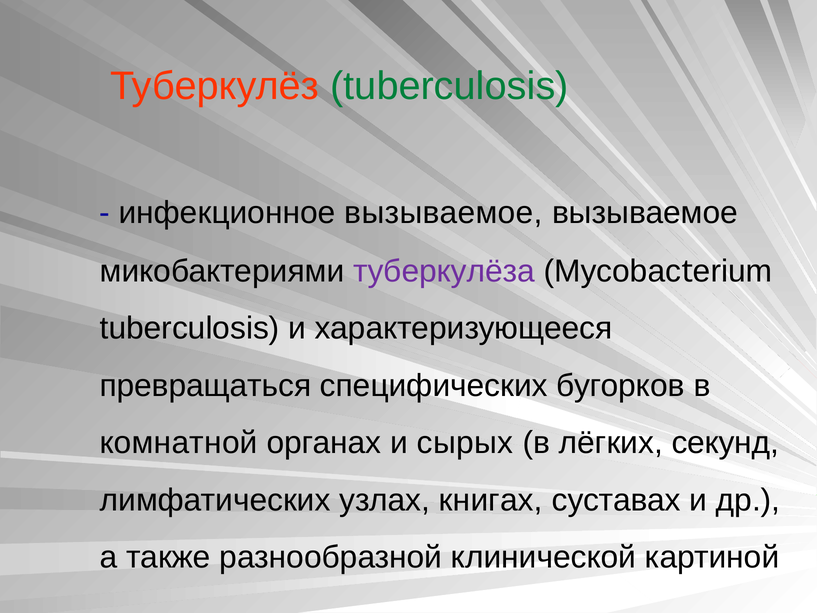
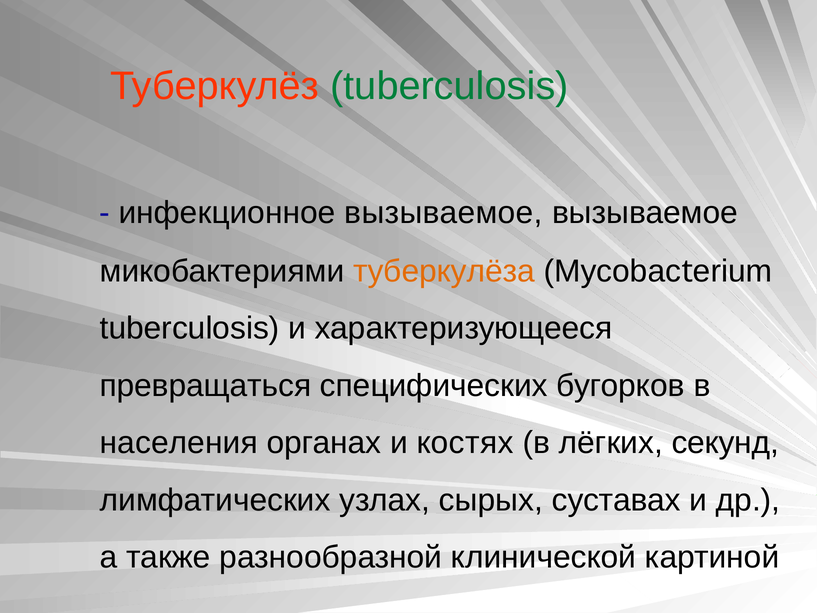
туберкулёза colour: purple -> orange (444, 271)
комнатной: комнатной -> населения (179, 443)
сырых: сырых -> костях (465, 443)
книгах: книгах -> сырых (491, 500)
